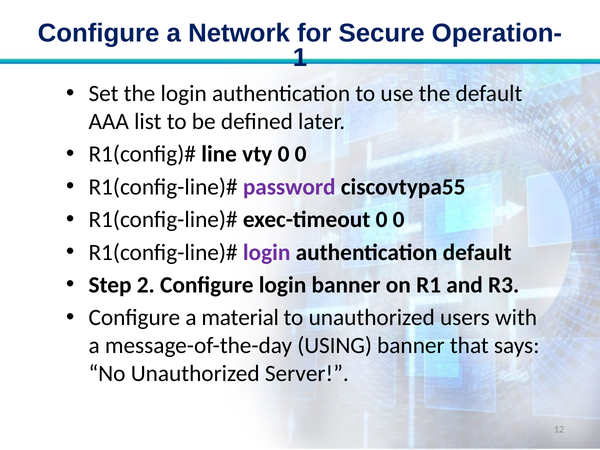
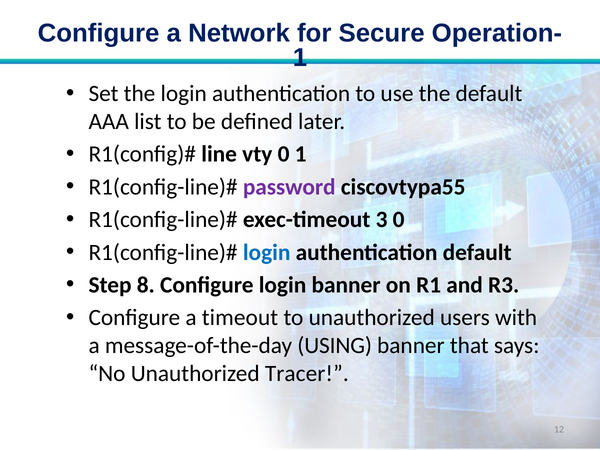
vty 0 0: 0 -> 1 (301, 154)
exec-timeout 0: 0 -> 3 (382, 220)
login colour: purple -> blue (267, 252)
2: 2 -> 8 (146, 285)
material: material -> timeout (240, 318)
Server: Server -> Tracer (307, 374)
